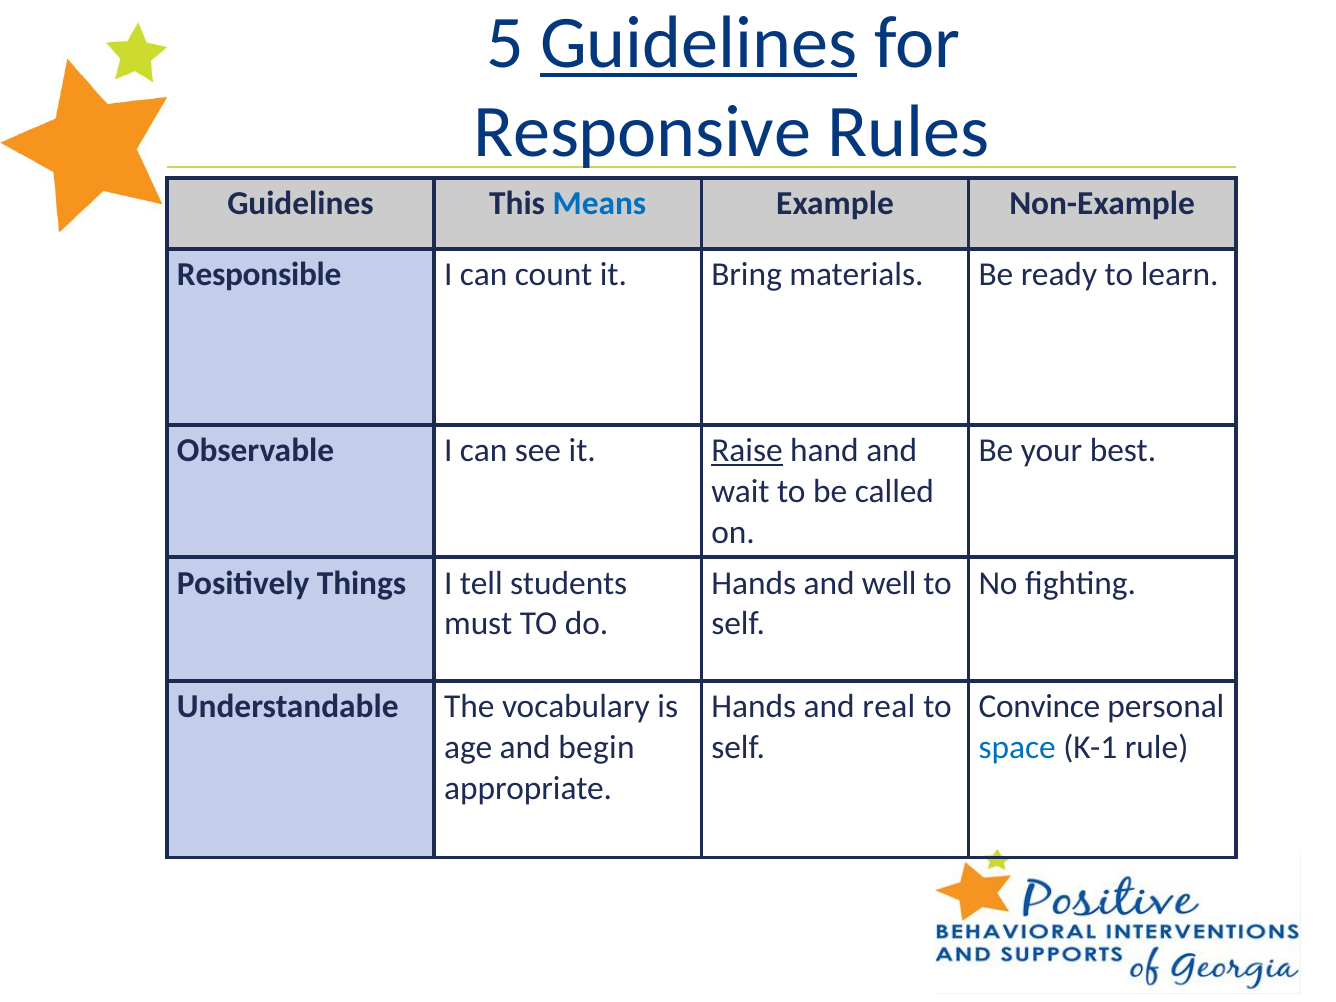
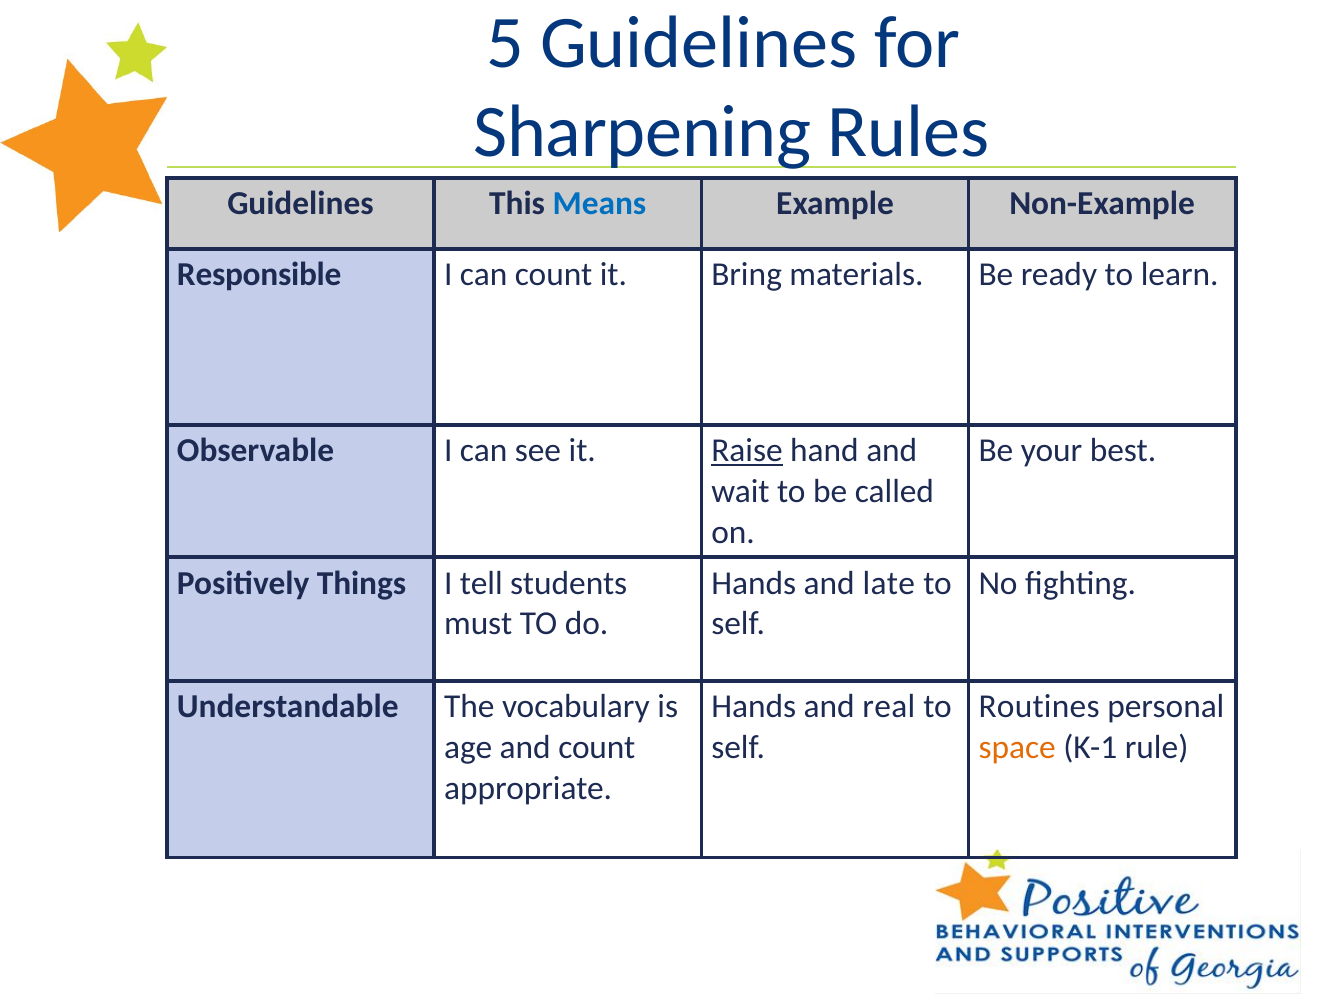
Guidelines underline: present -> none (699, 43)
Responsive: Responsive -> Sharpening (642, 132)
well: well -> late (889, 583)
Convince: Convince -> Routines (1039, 707)
and begin: begin -> count (597, 747)
space colour: blue -> orange (1017, 747)
